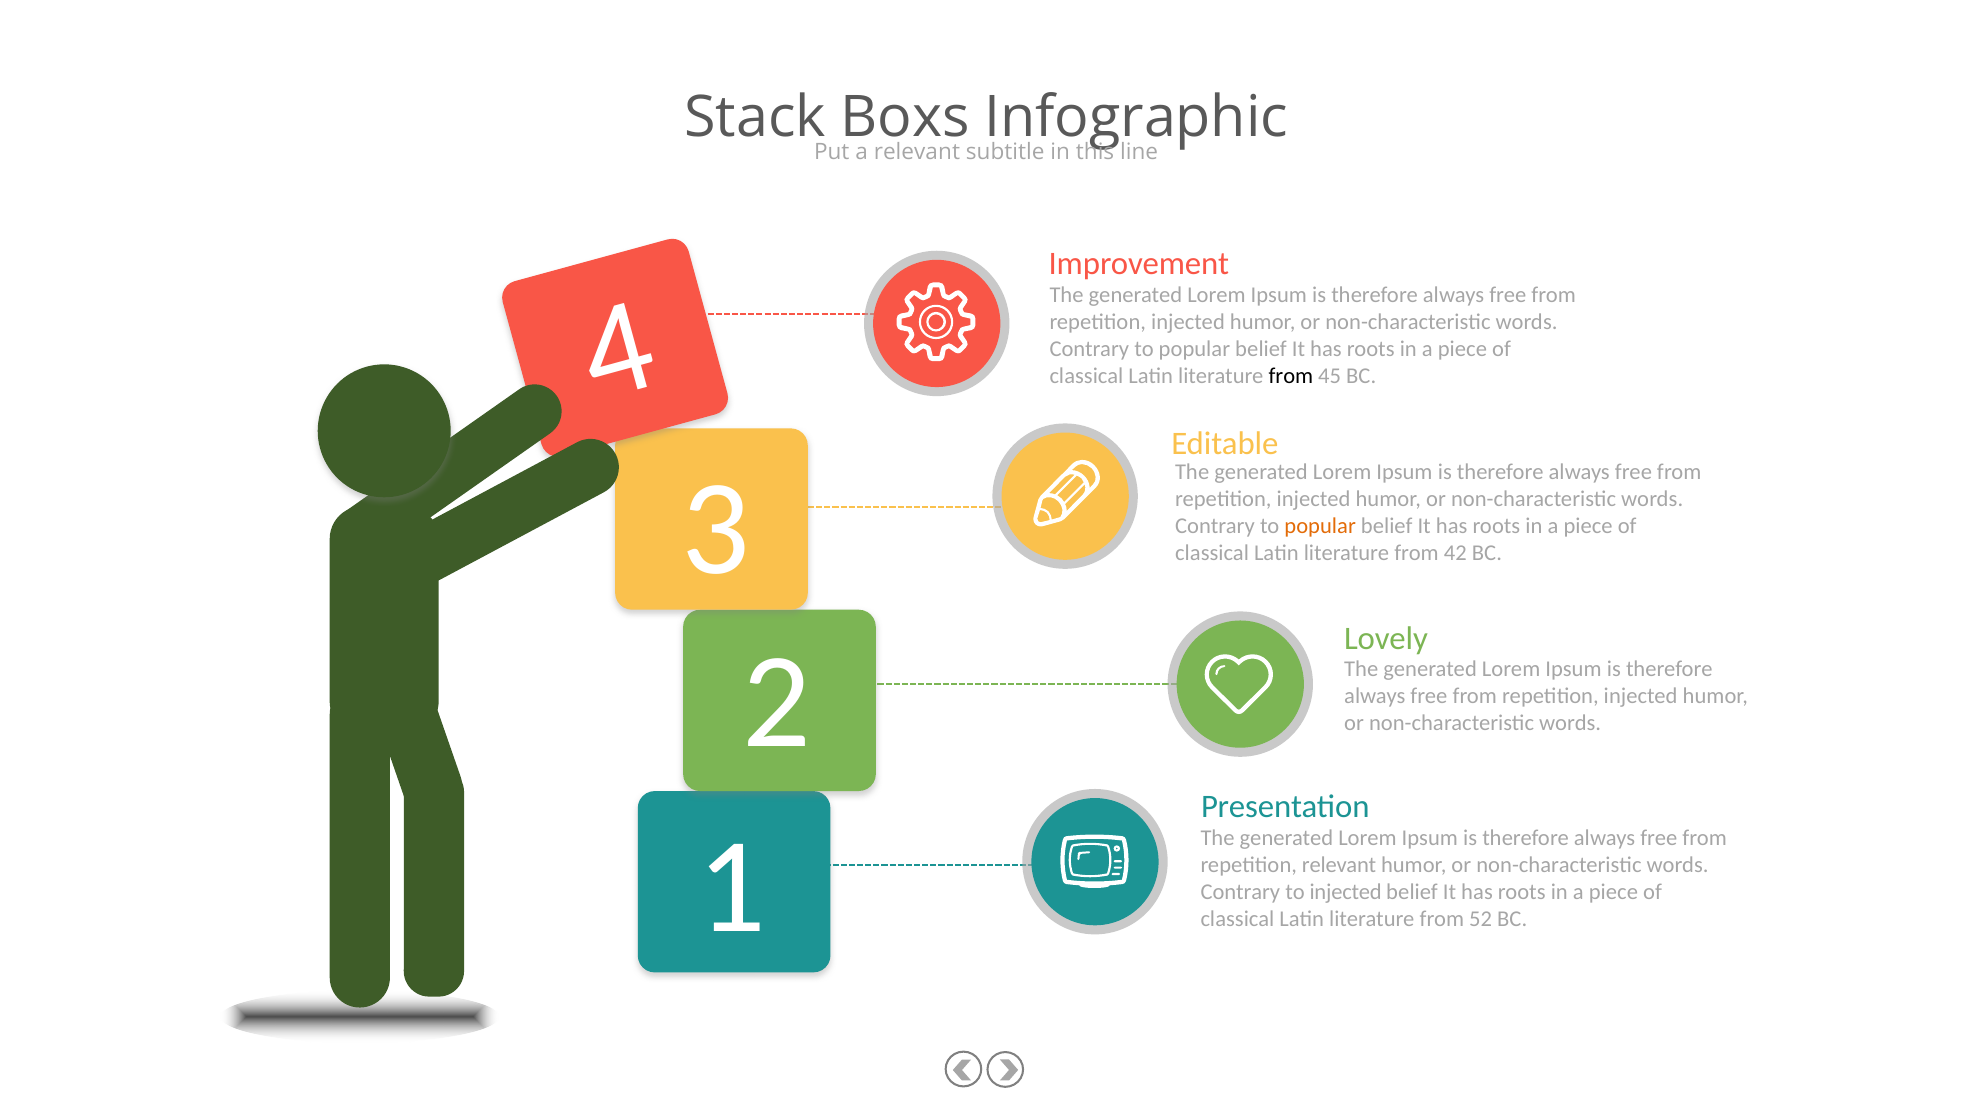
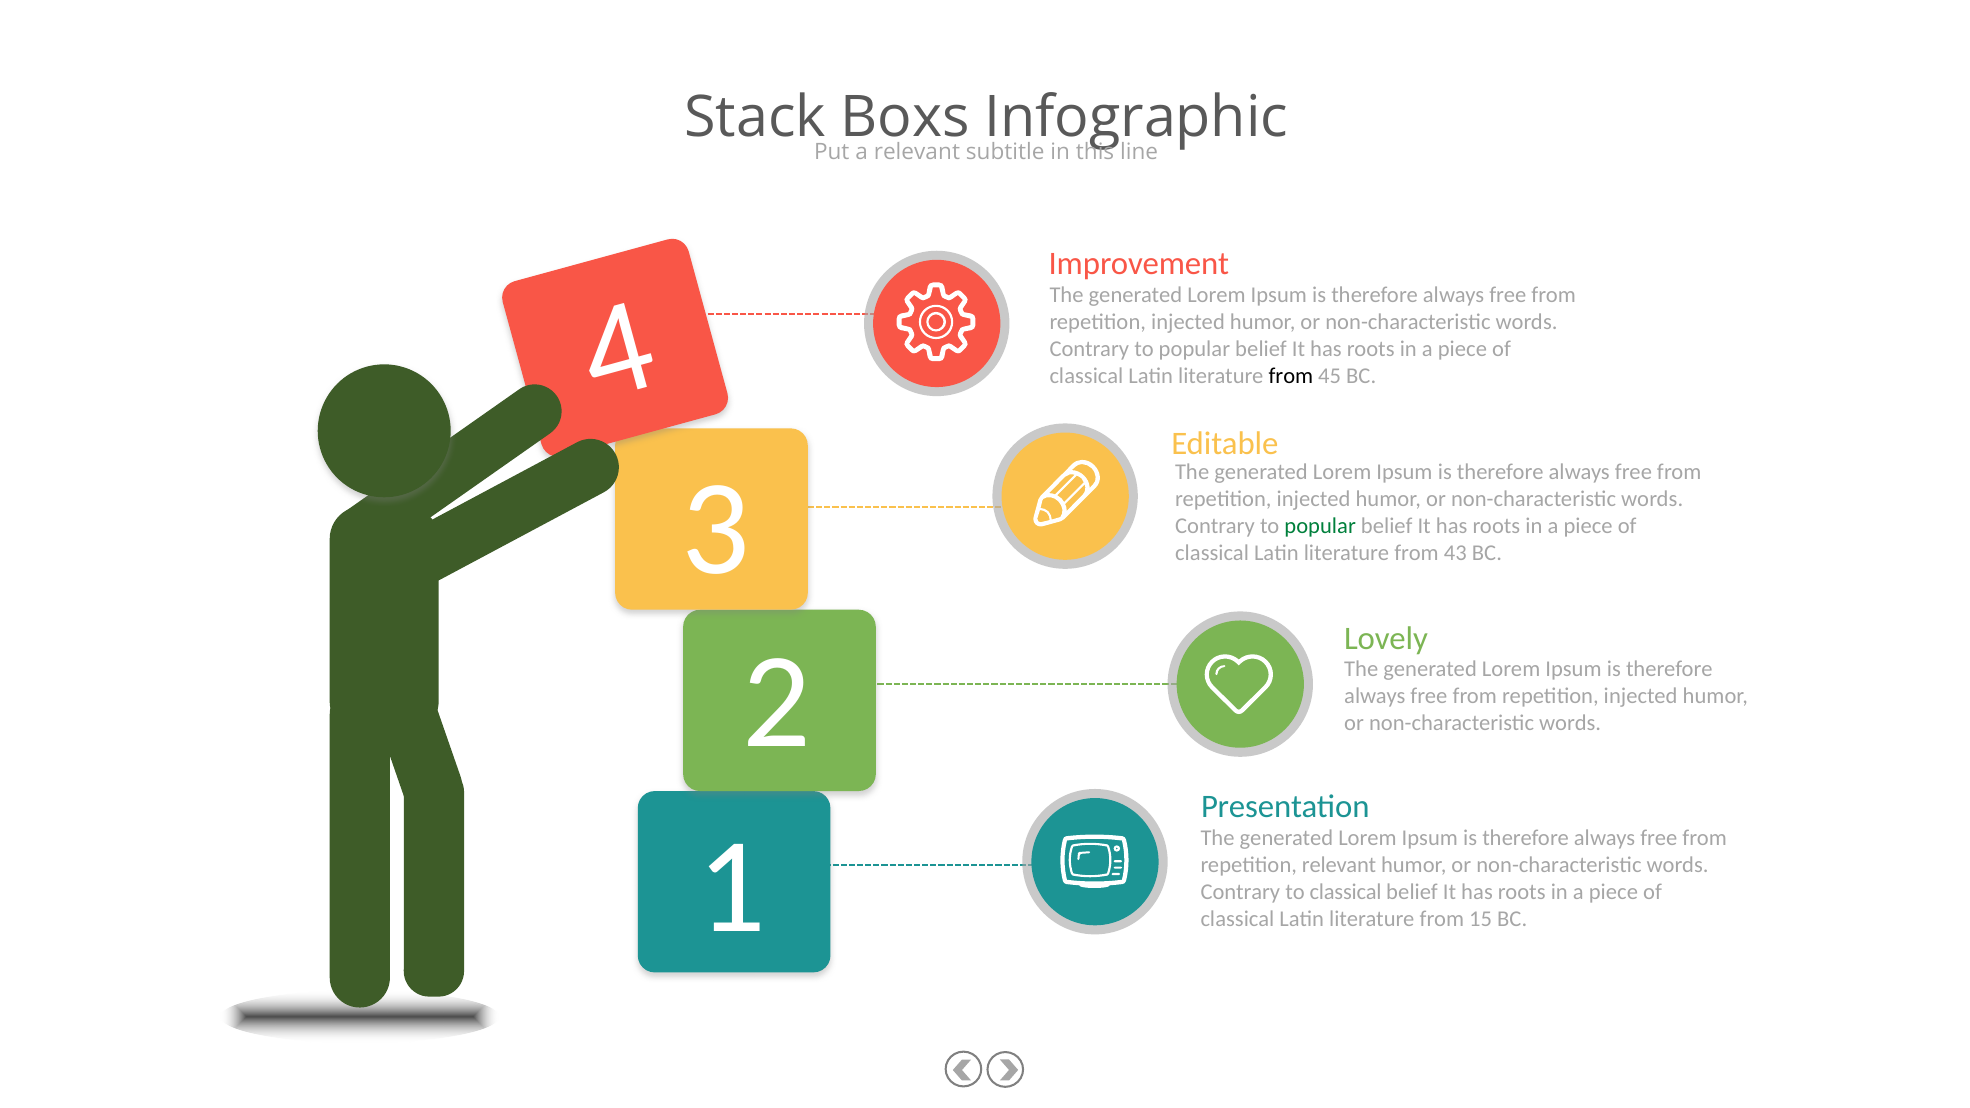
popular colour: orange -> green (1320, 526)
42: 42 -> 43 (1455, 553)
to injected: injected -> classical (1346, 892)
52: 52 -> 15 (1481, 919)
